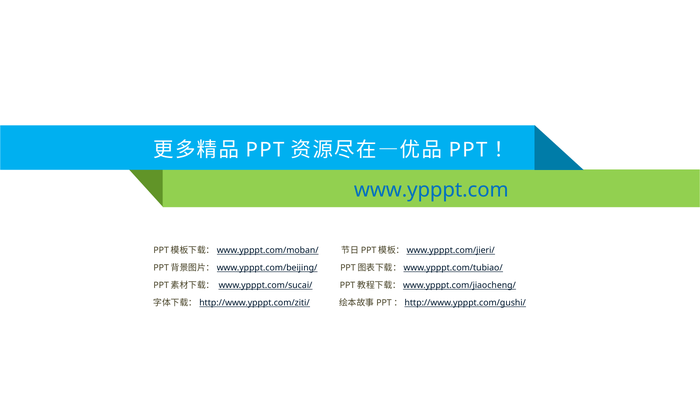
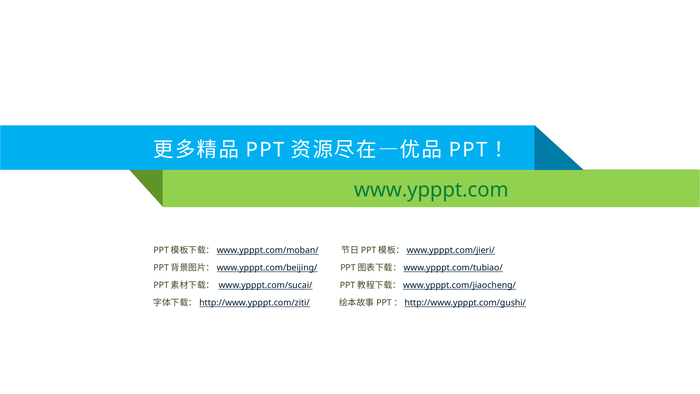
www.ypppt.com colour: blue -> green (431, 190)
